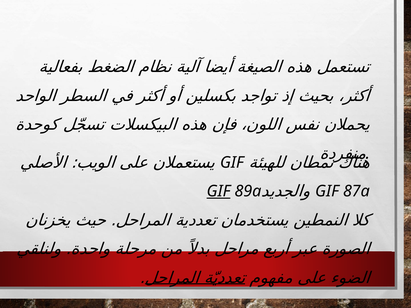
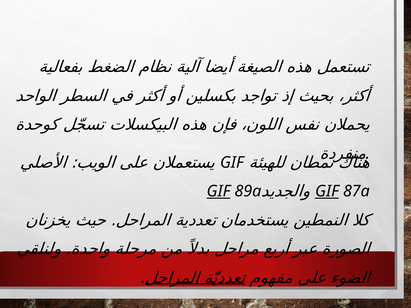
GIF underline: none -> present (327, 191)
